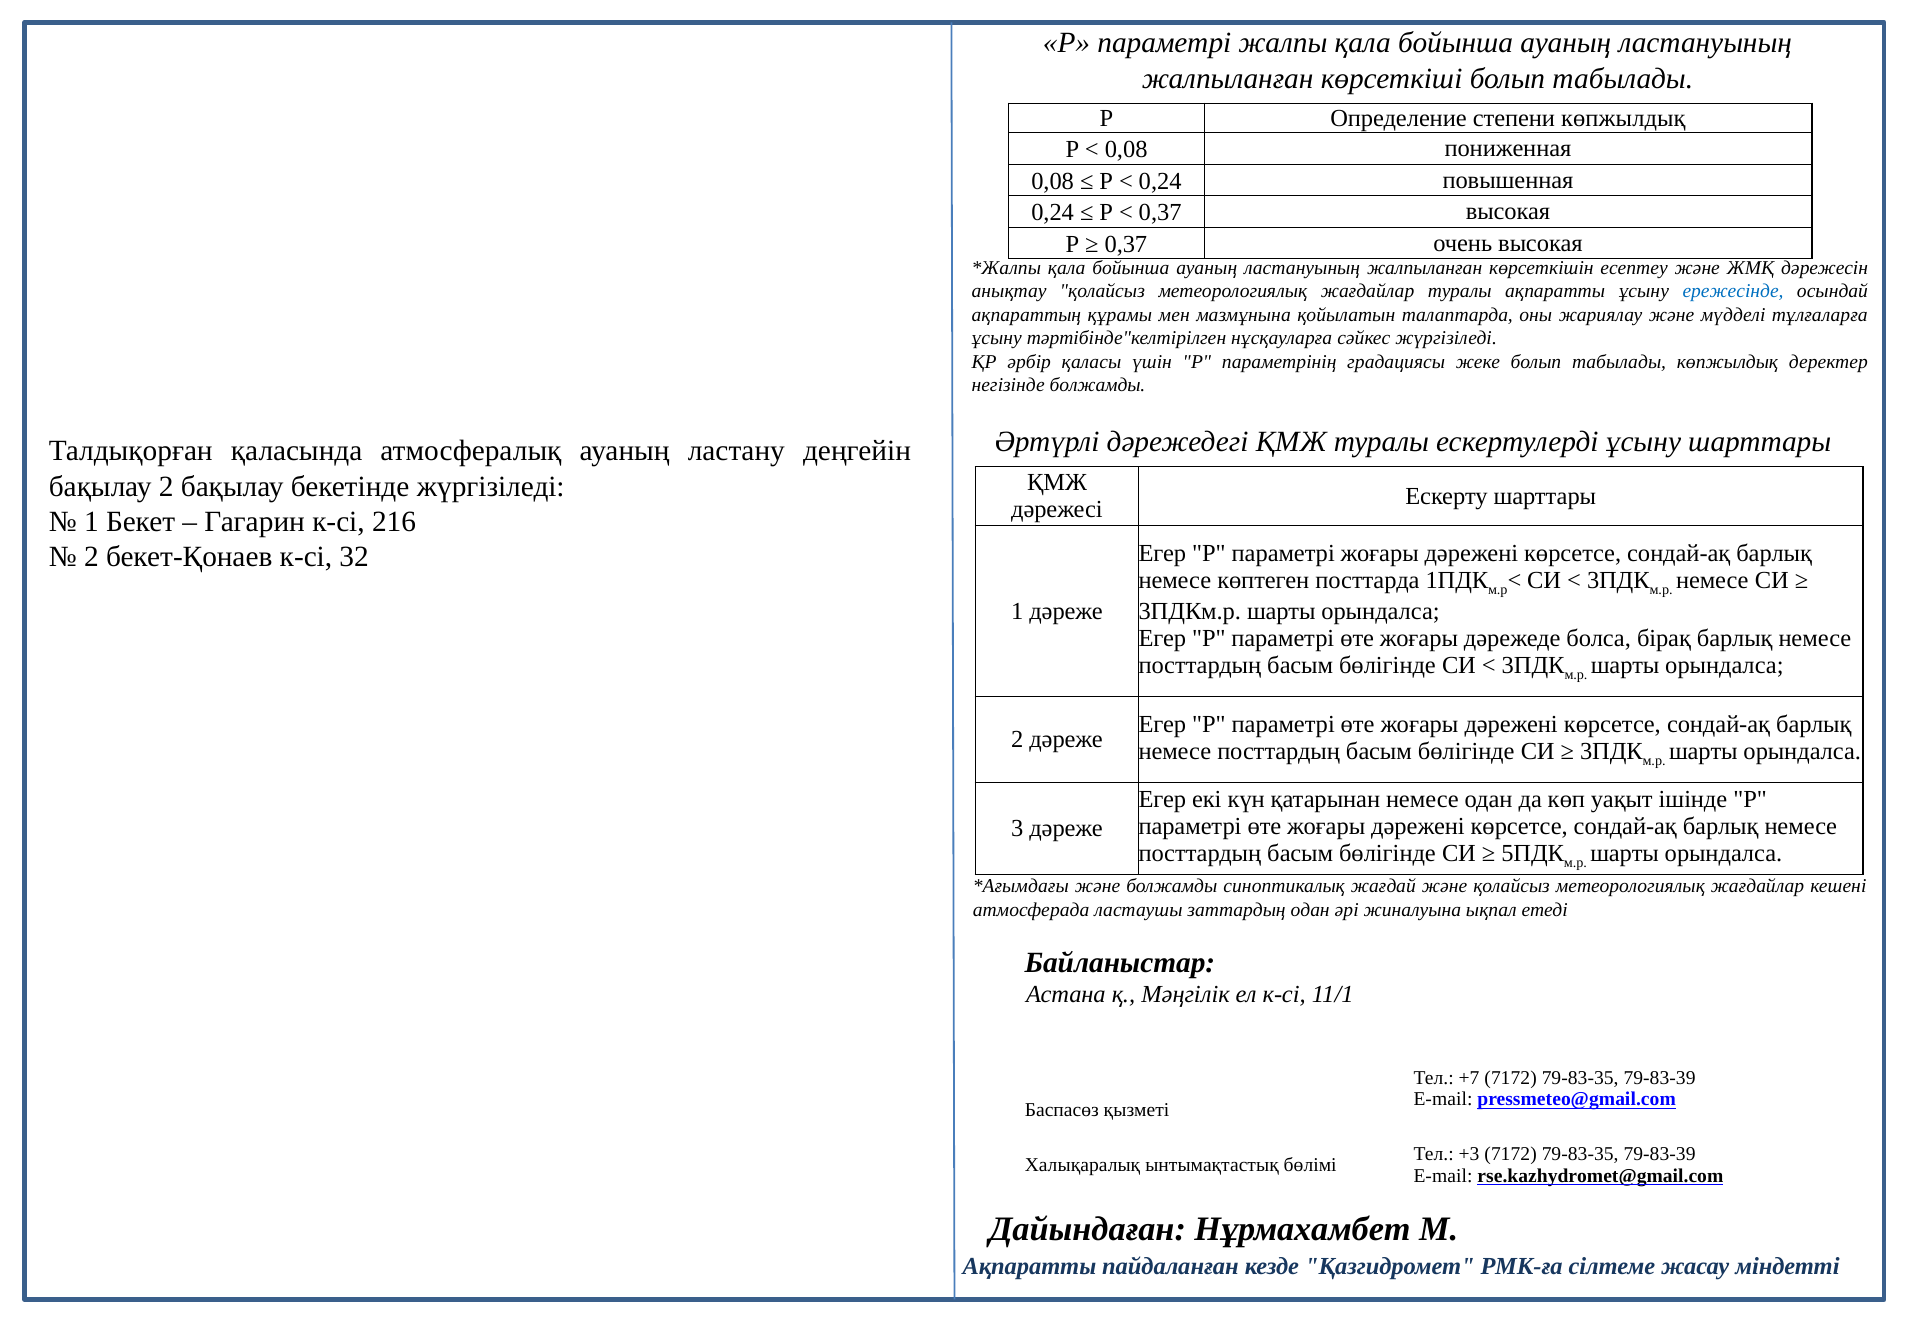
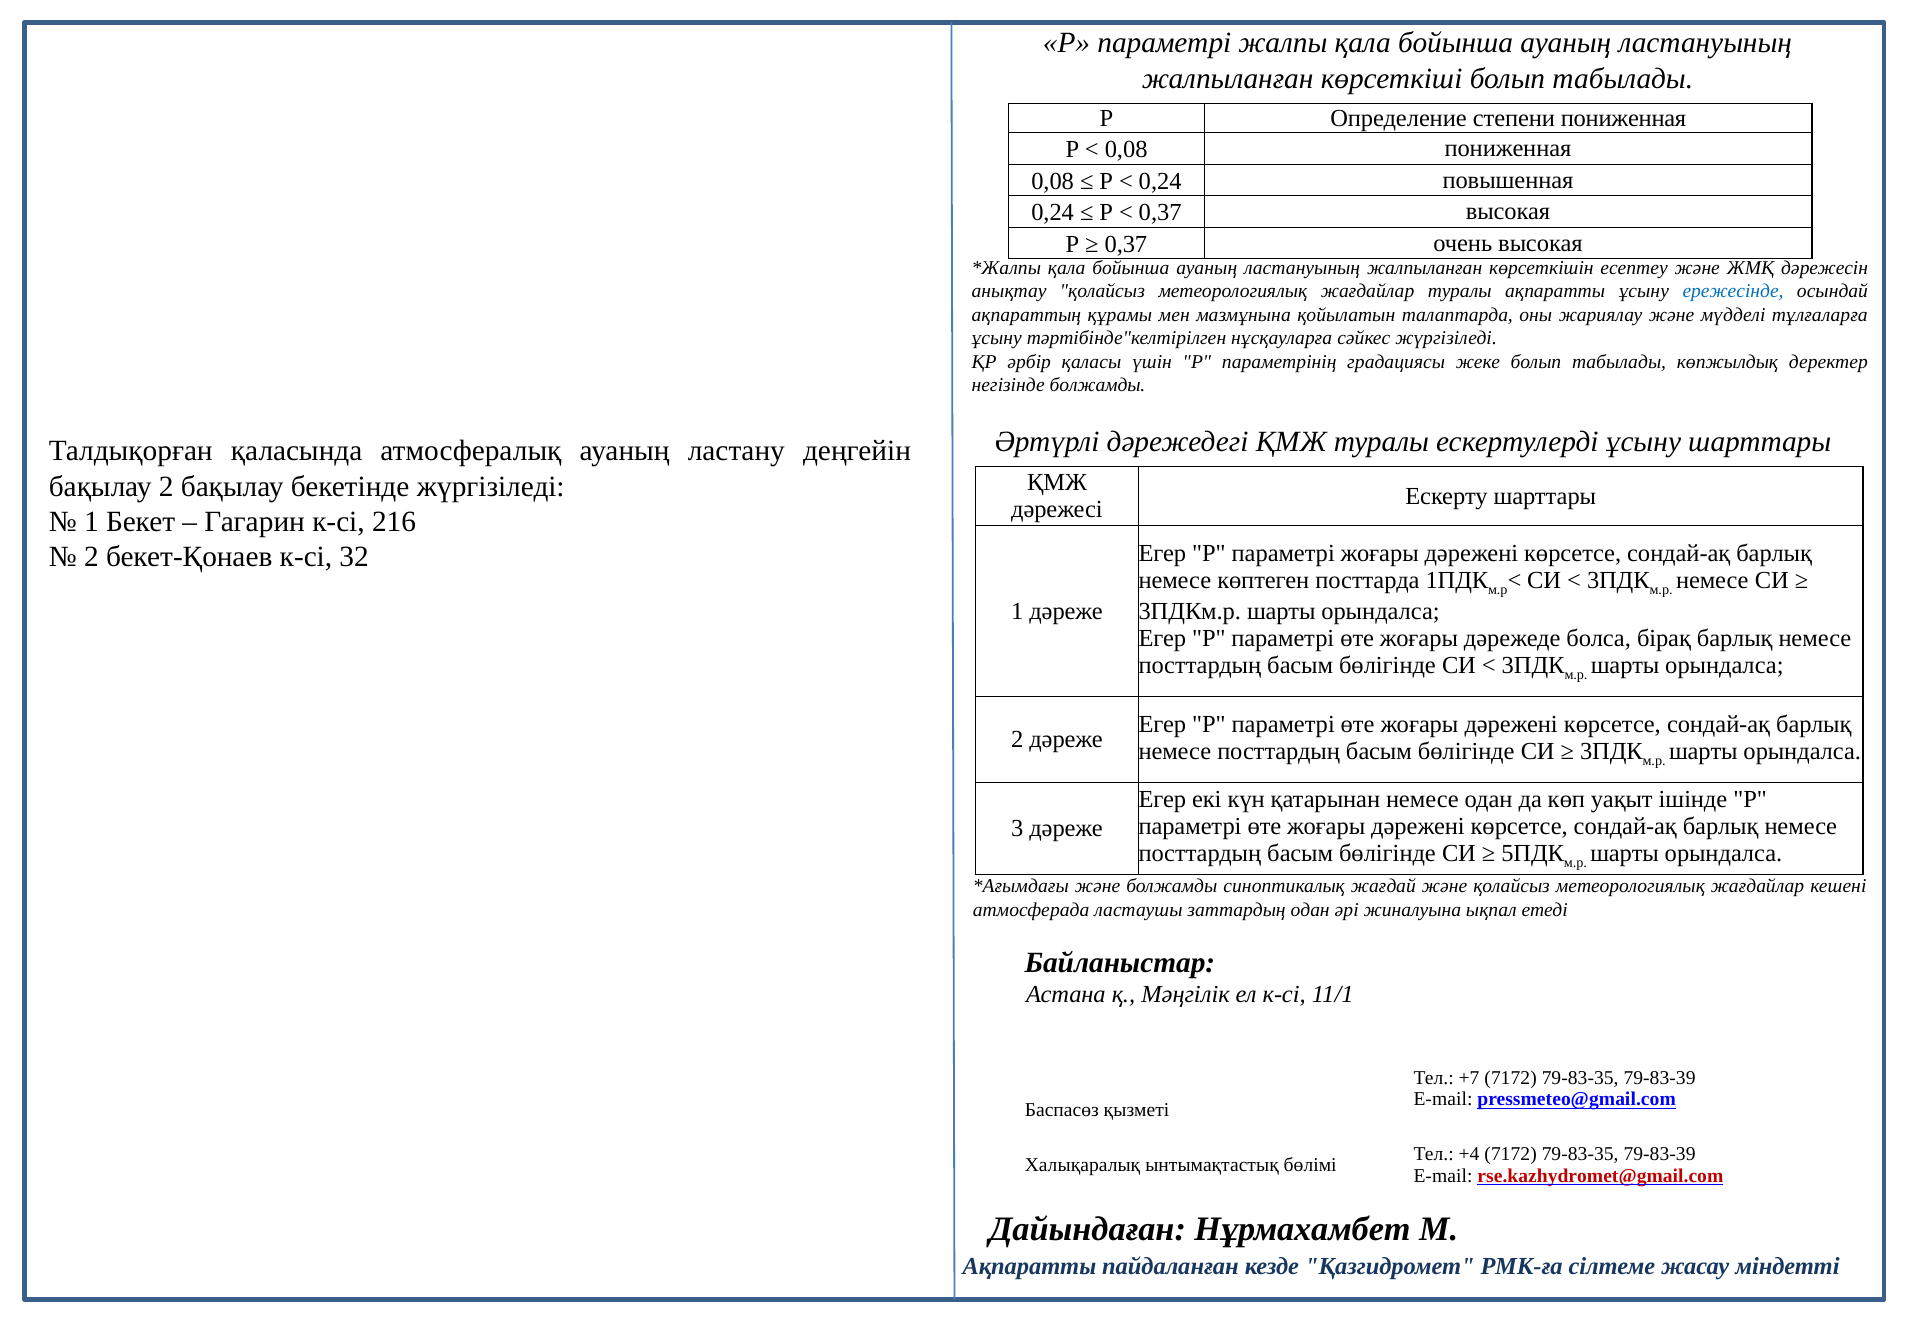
степени көпжылдық: көпжылдық -> пониженная (1624, 118)
+3: +3 -> +4 (1469, 1154)
rse.kazhydromet@gmail.com colour: black -> red (1600, 1175)
